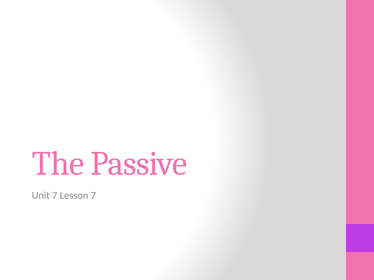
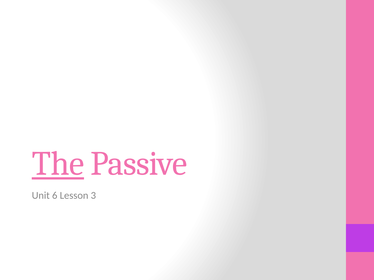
The underline: none -> present (58, 164)
Unit 7: 7 -> 6 (55, 196)
Lesson 7: 7 -> 3 (93, 196)
